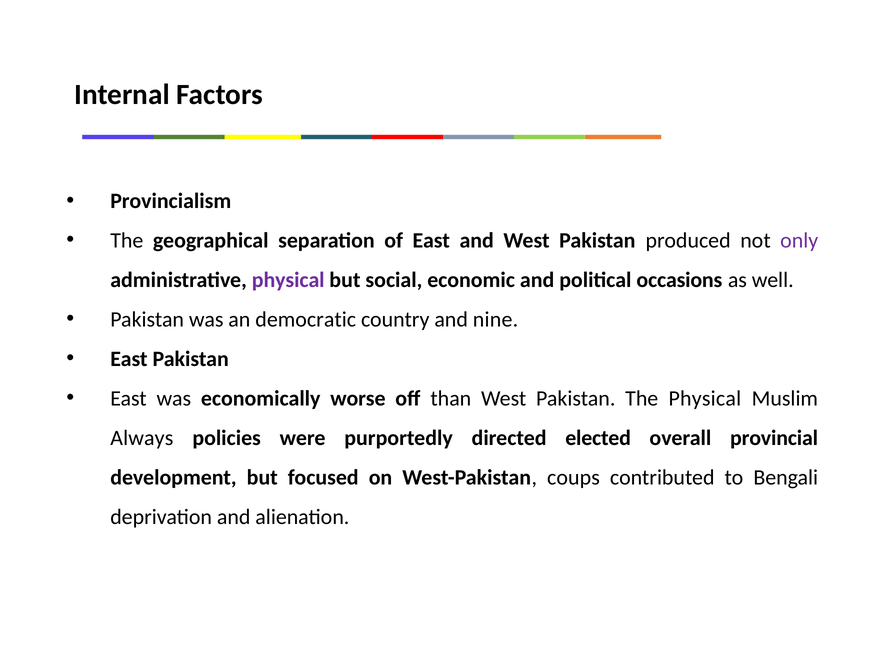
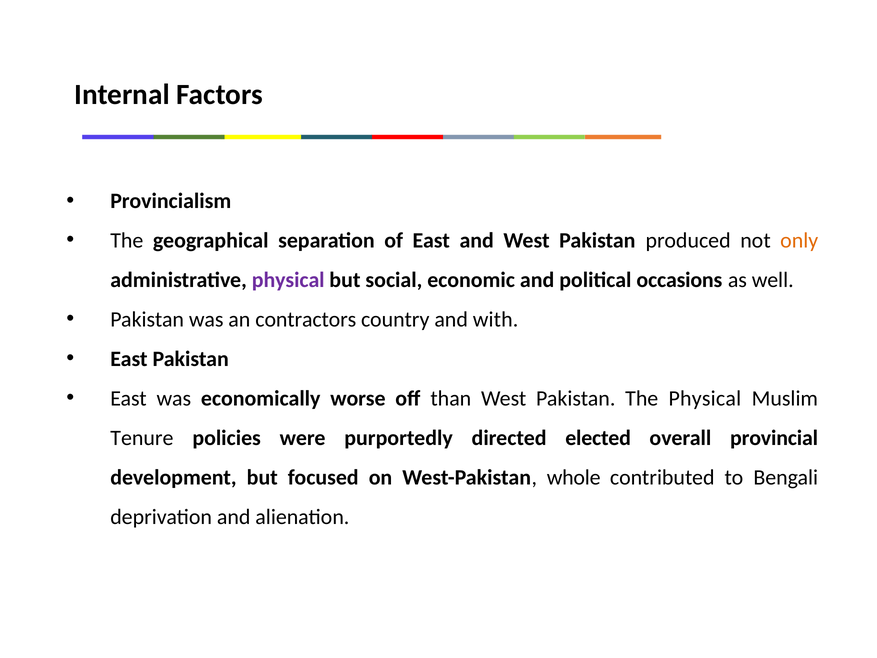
only colour: purple -> orange (799, 240)
democratic: democratic -> contractors (306, 319)
nine: nine -> with (496, 319)
Always: Always -> Tenure (142, 438)
coups: coups -> whole (574, 477)
